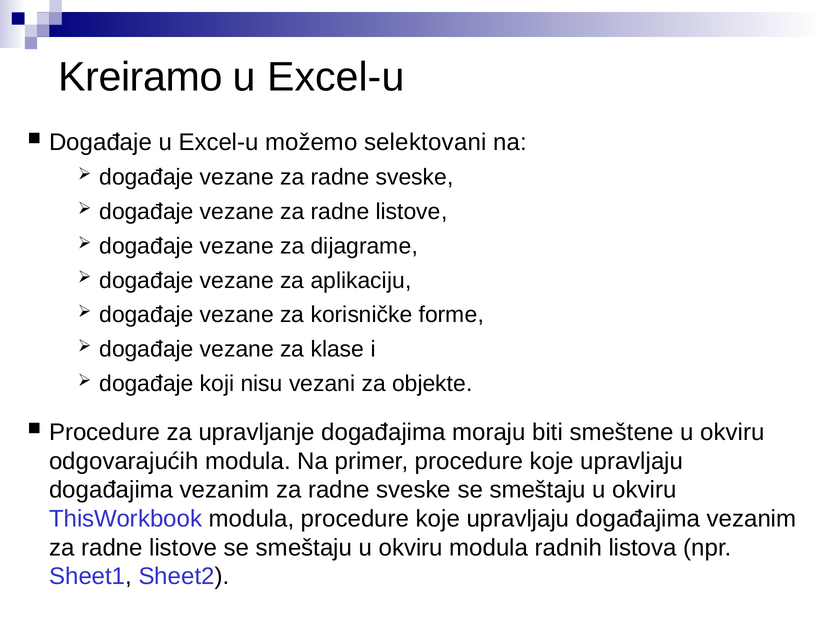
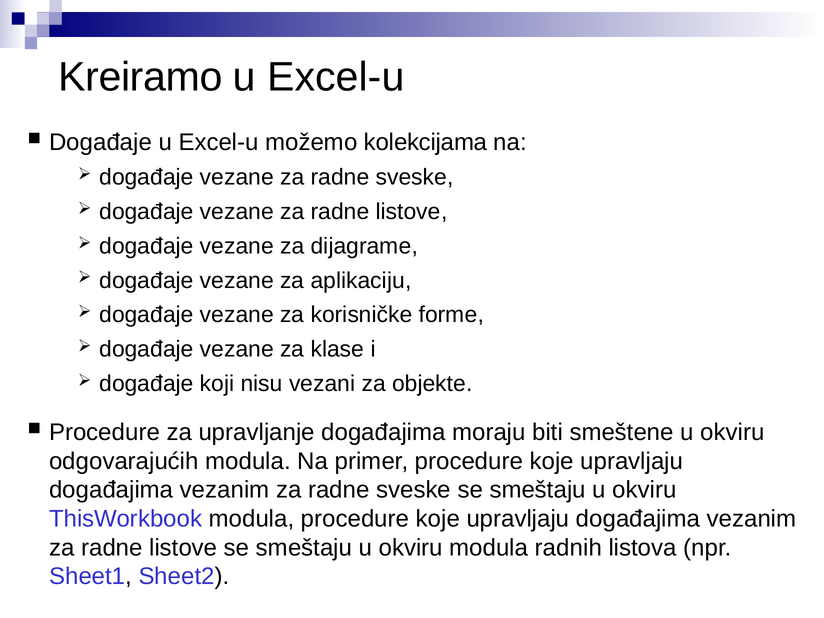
selektovani: selektovani -> kolekcijama (426, 142)
